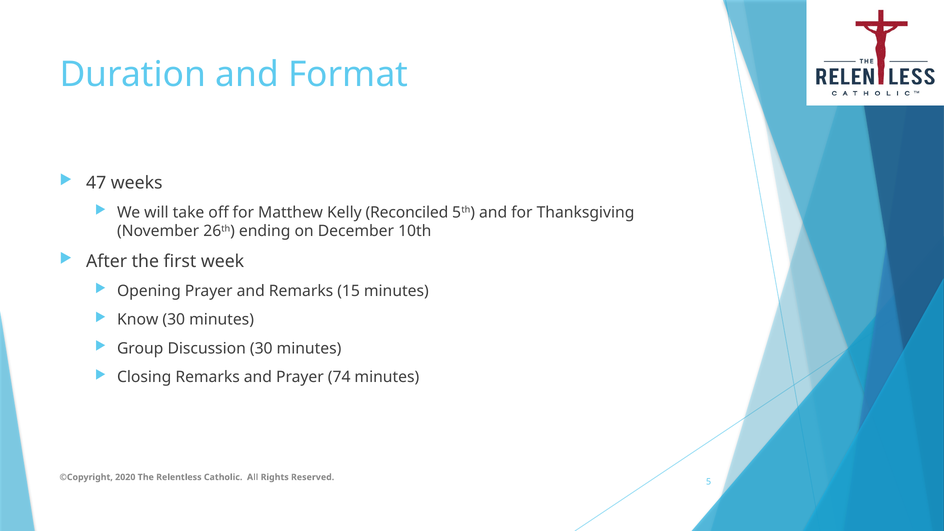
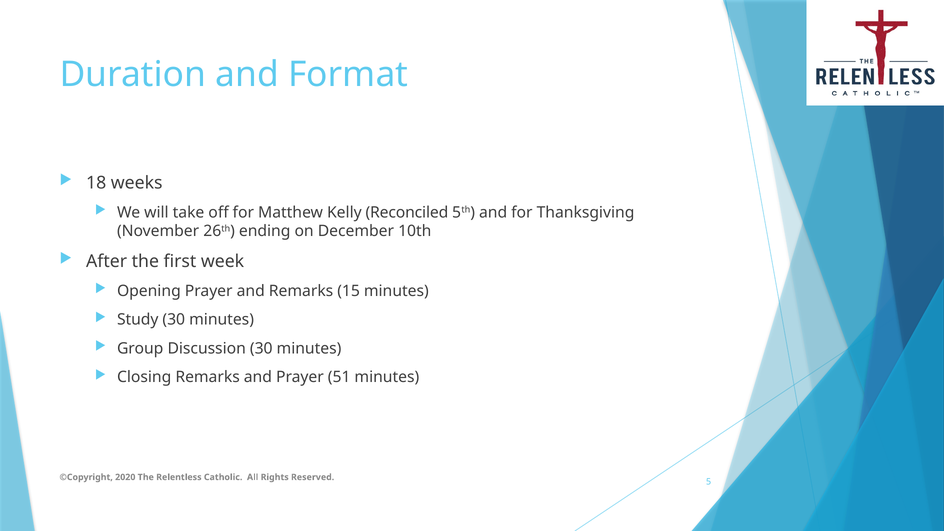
47: 47 -> 18 (96, 183)
Know: Know -> Study (138, 320)
74: 74 -> 51 (339, 377)
